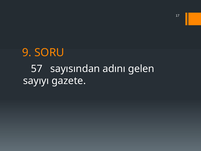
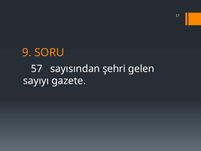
adını: adını -> şehri (114, 69)
